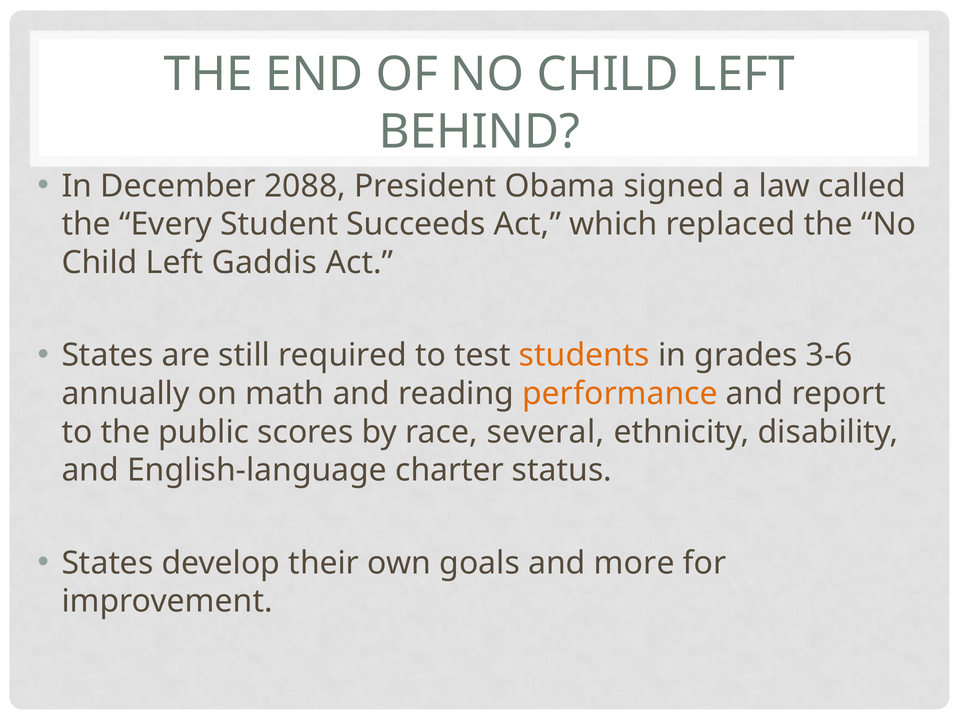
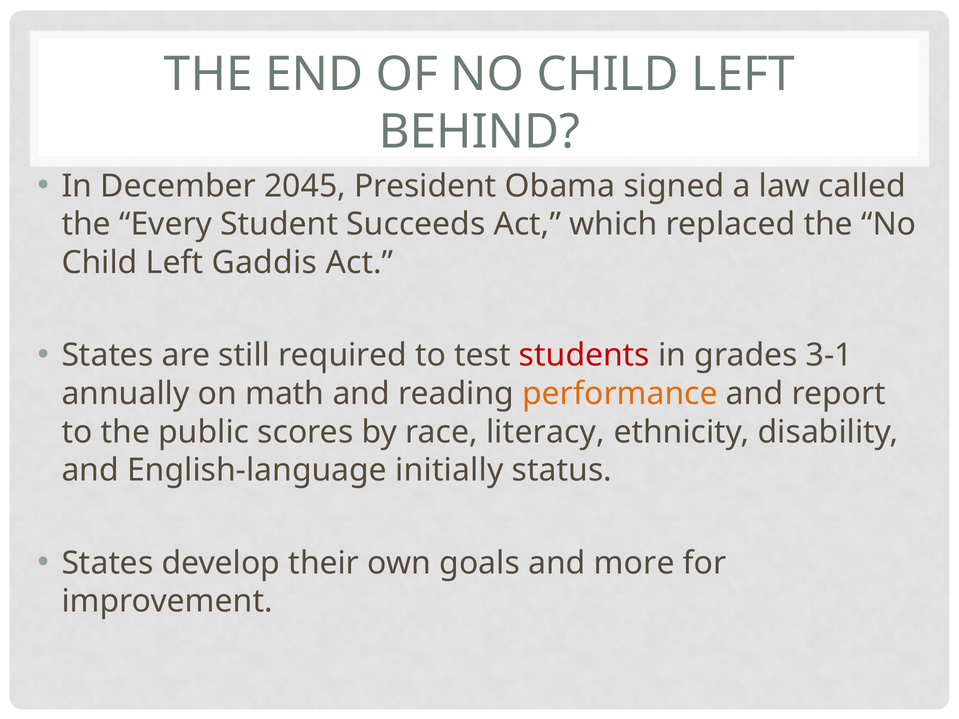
2088: 2088 -> 2045 (305, 186)
students colour: orange -> red (584, 355)
3-6: 3-6 -> 3-1 (829, 355)
several: several -> literacy (546, 432)
charter: charter -> initially (449, 471)
